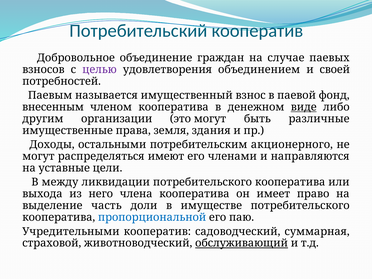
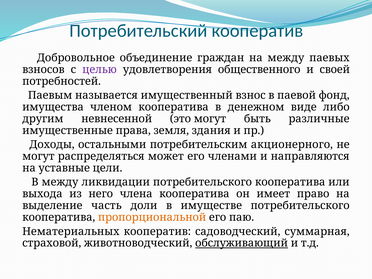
на случае: случае -> между (286, 58)
объединением: объединением -> общественного (259, 70)
внесенным: внесенным -> имущества (53, 107)
виде underline: present -> none (304, 107)
организации: организации -> невнесенной (117, 119)
имеют: имеют -> может (166, 156)
пропорциональной colour: blue -> orange (152, 217)
Учредительными: Учредительными -> Нематериальных (71, 231)
